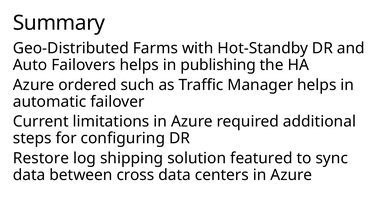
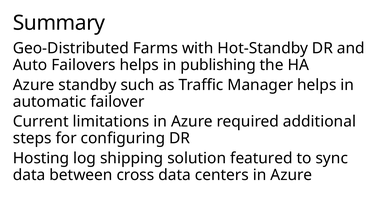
ordered: ordered -> standby (87, 85)
Restore: Restore -> Hosting (41, 158)
